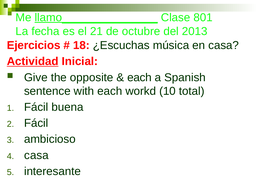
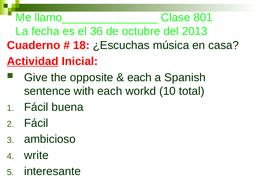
llamo_______________ underline: present -> none (96, 18)
21: 21 -> 36 (96, 31)
Ejercicios: Ejercicios -> Cuaderno (34, 46)
casa: casa -> write (36, 156)
